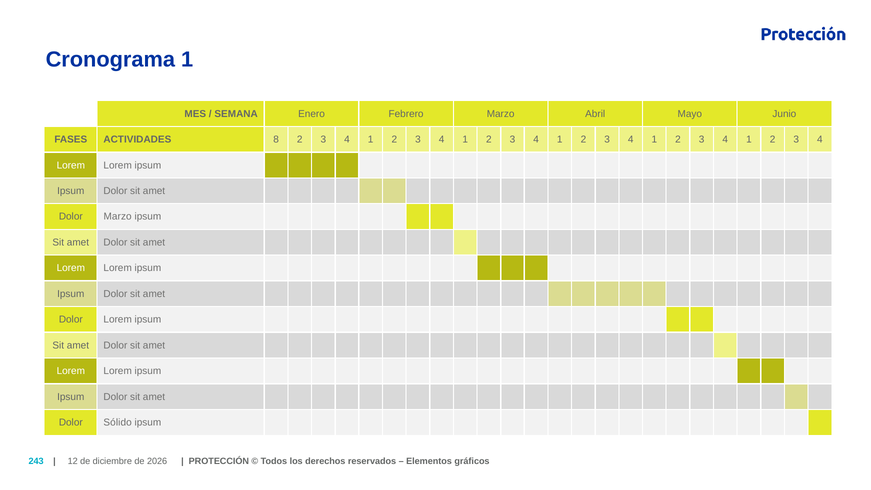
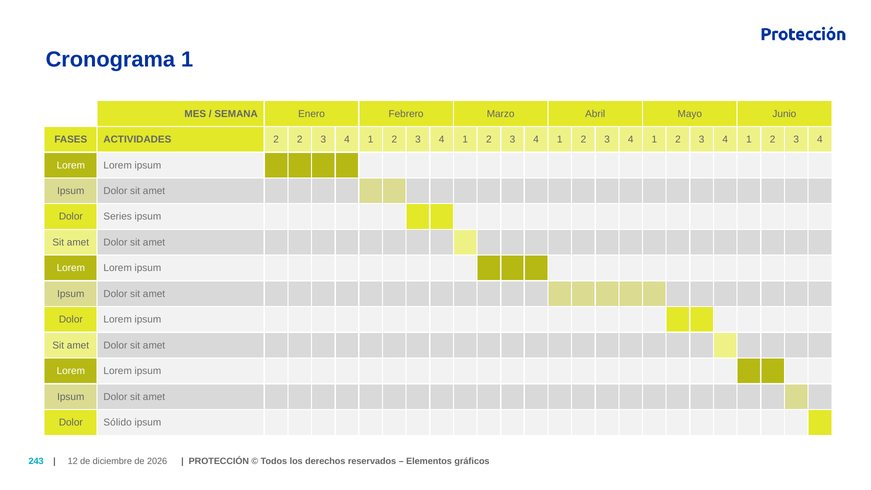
ACTIVIDADES 8: 8 -> 2 (276, 140)
Dolor Marzo: Marzo -> Series (118, 217)
